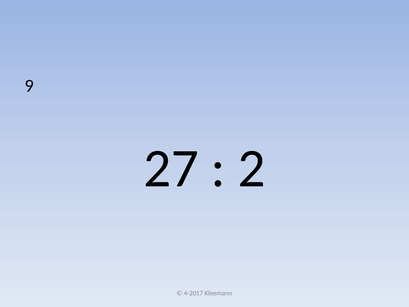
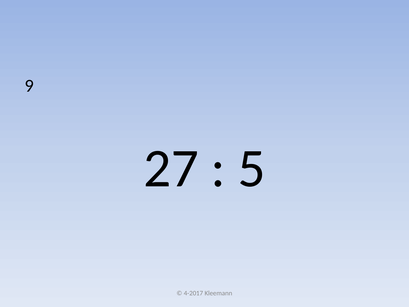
2: 2 -> 5 (252, 168)
